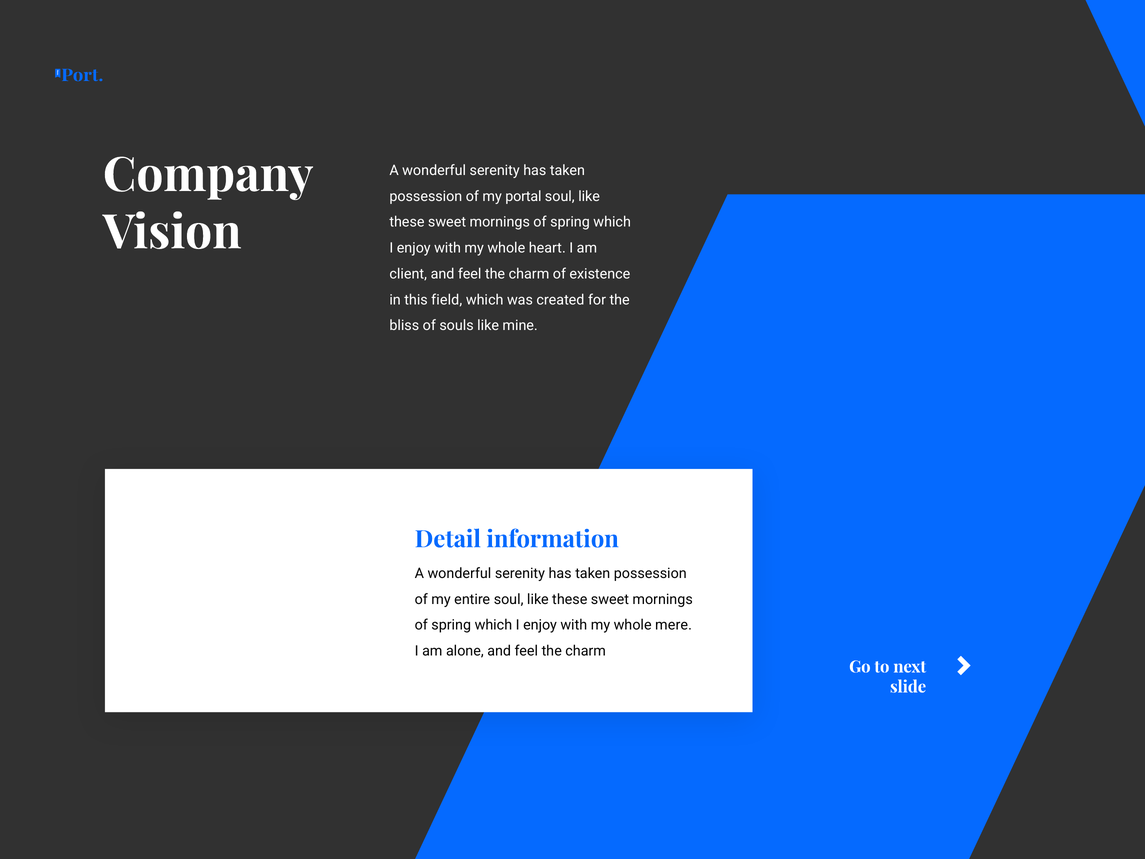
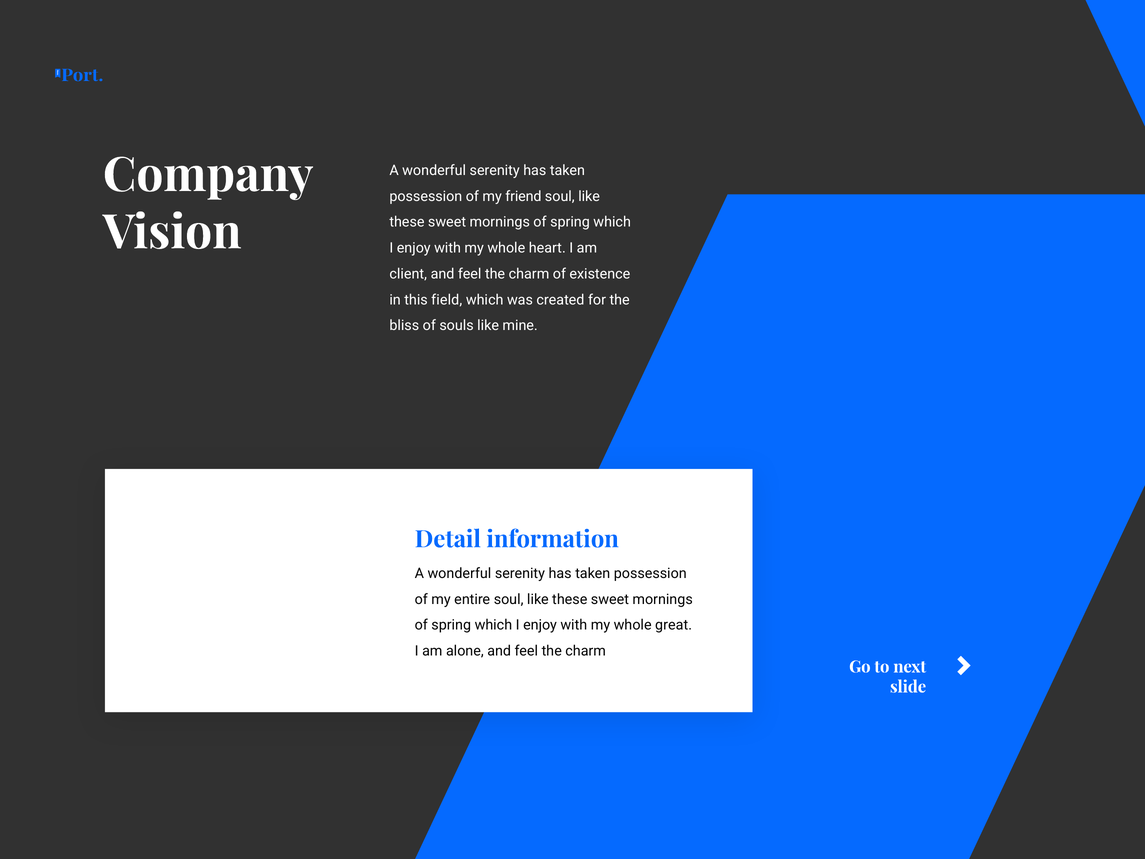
portal: portal -> friend (523, 196)
mere: mere -> great (674, 625)
